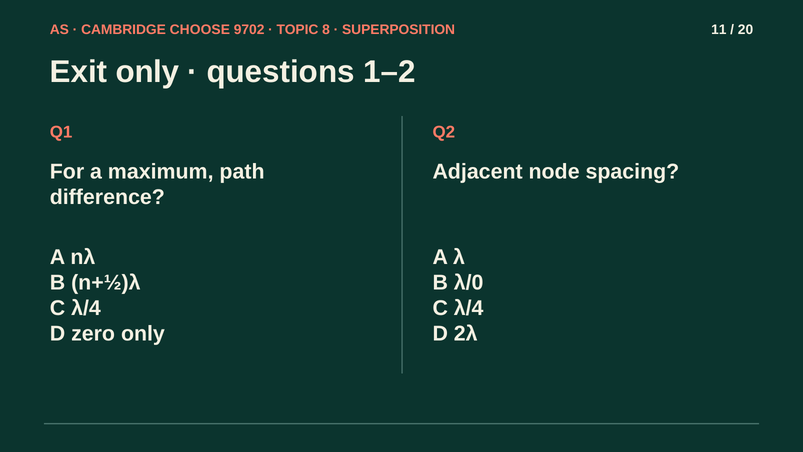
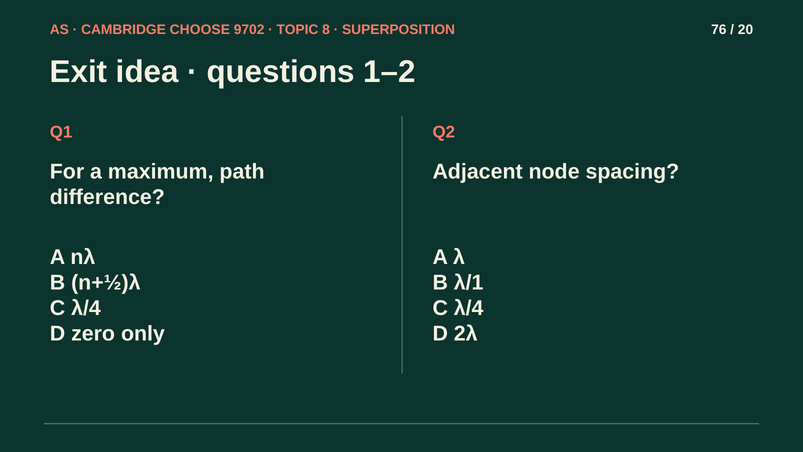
11: 11 -> 76 (719, 30)
Exit only: only -> idea (147, 72)
λ/0: λ/0 -> λ/1 (469, 282)
